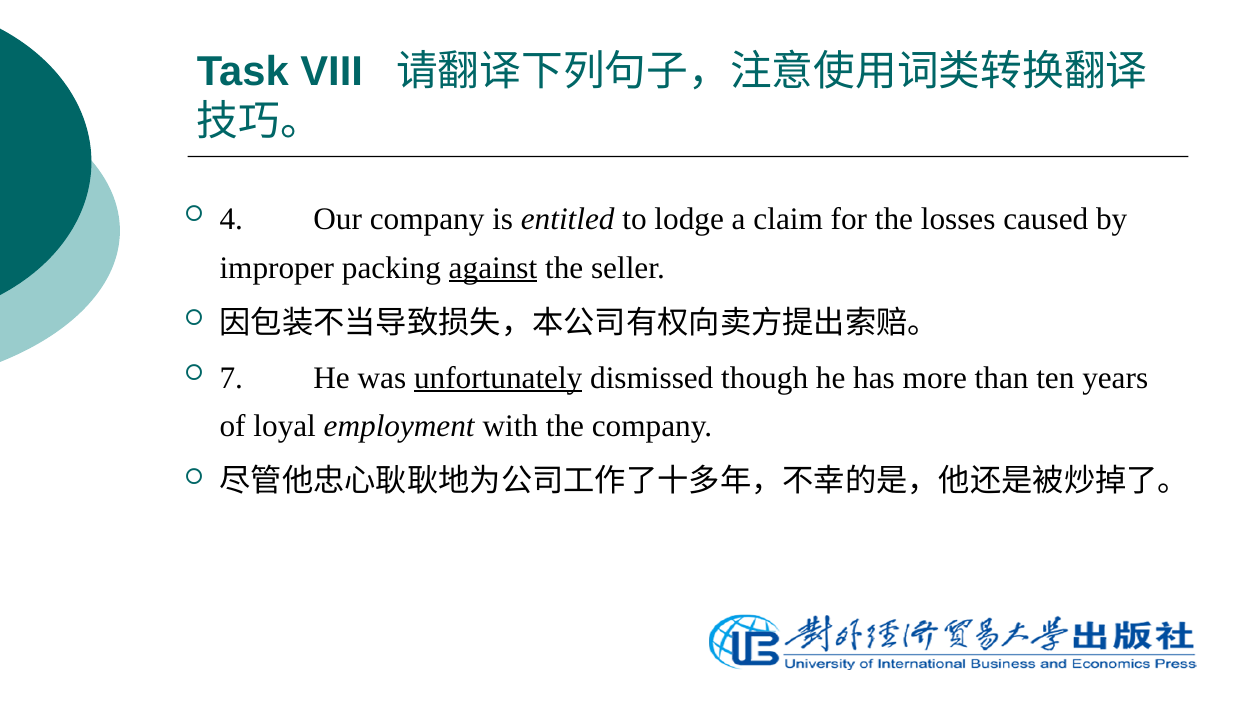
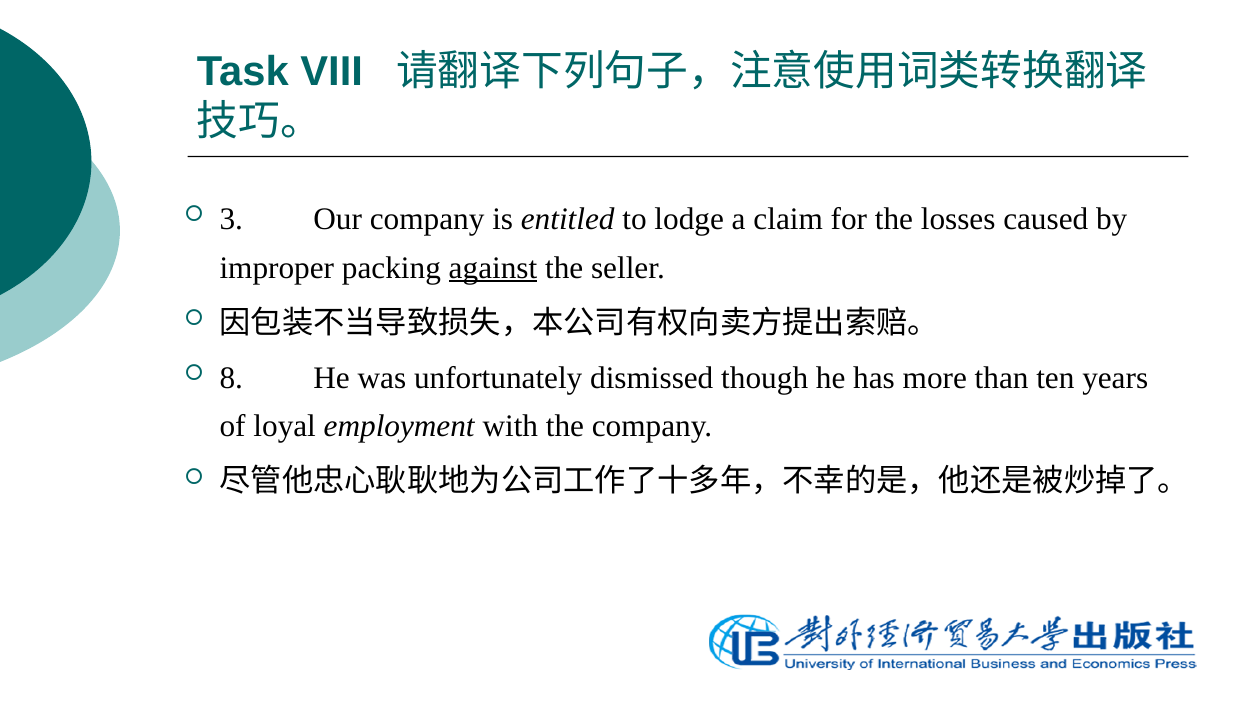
4: 4 -> 3 (231, 219)
7: 7 -> 8 (231, 378)
unfortunately underline: present -> none (498, 378)
